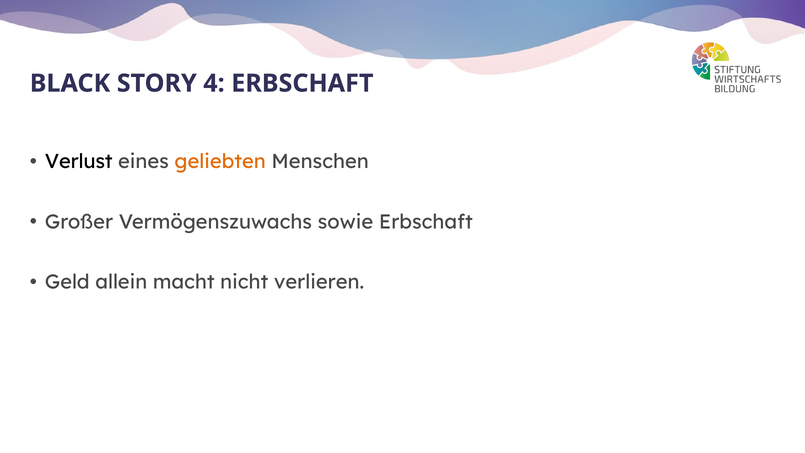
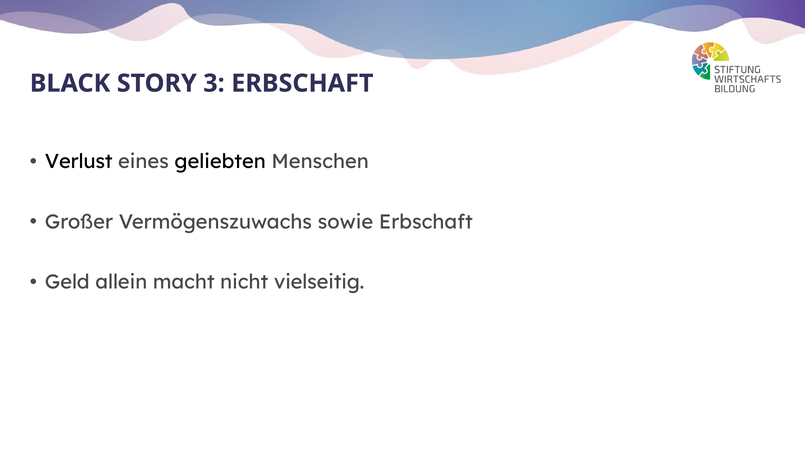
4: 4 -> 3 (214, 83)
geliebten colour: orange -> black (220, 162)
verlieren: verlieren -> vielseitig (319, 282)
